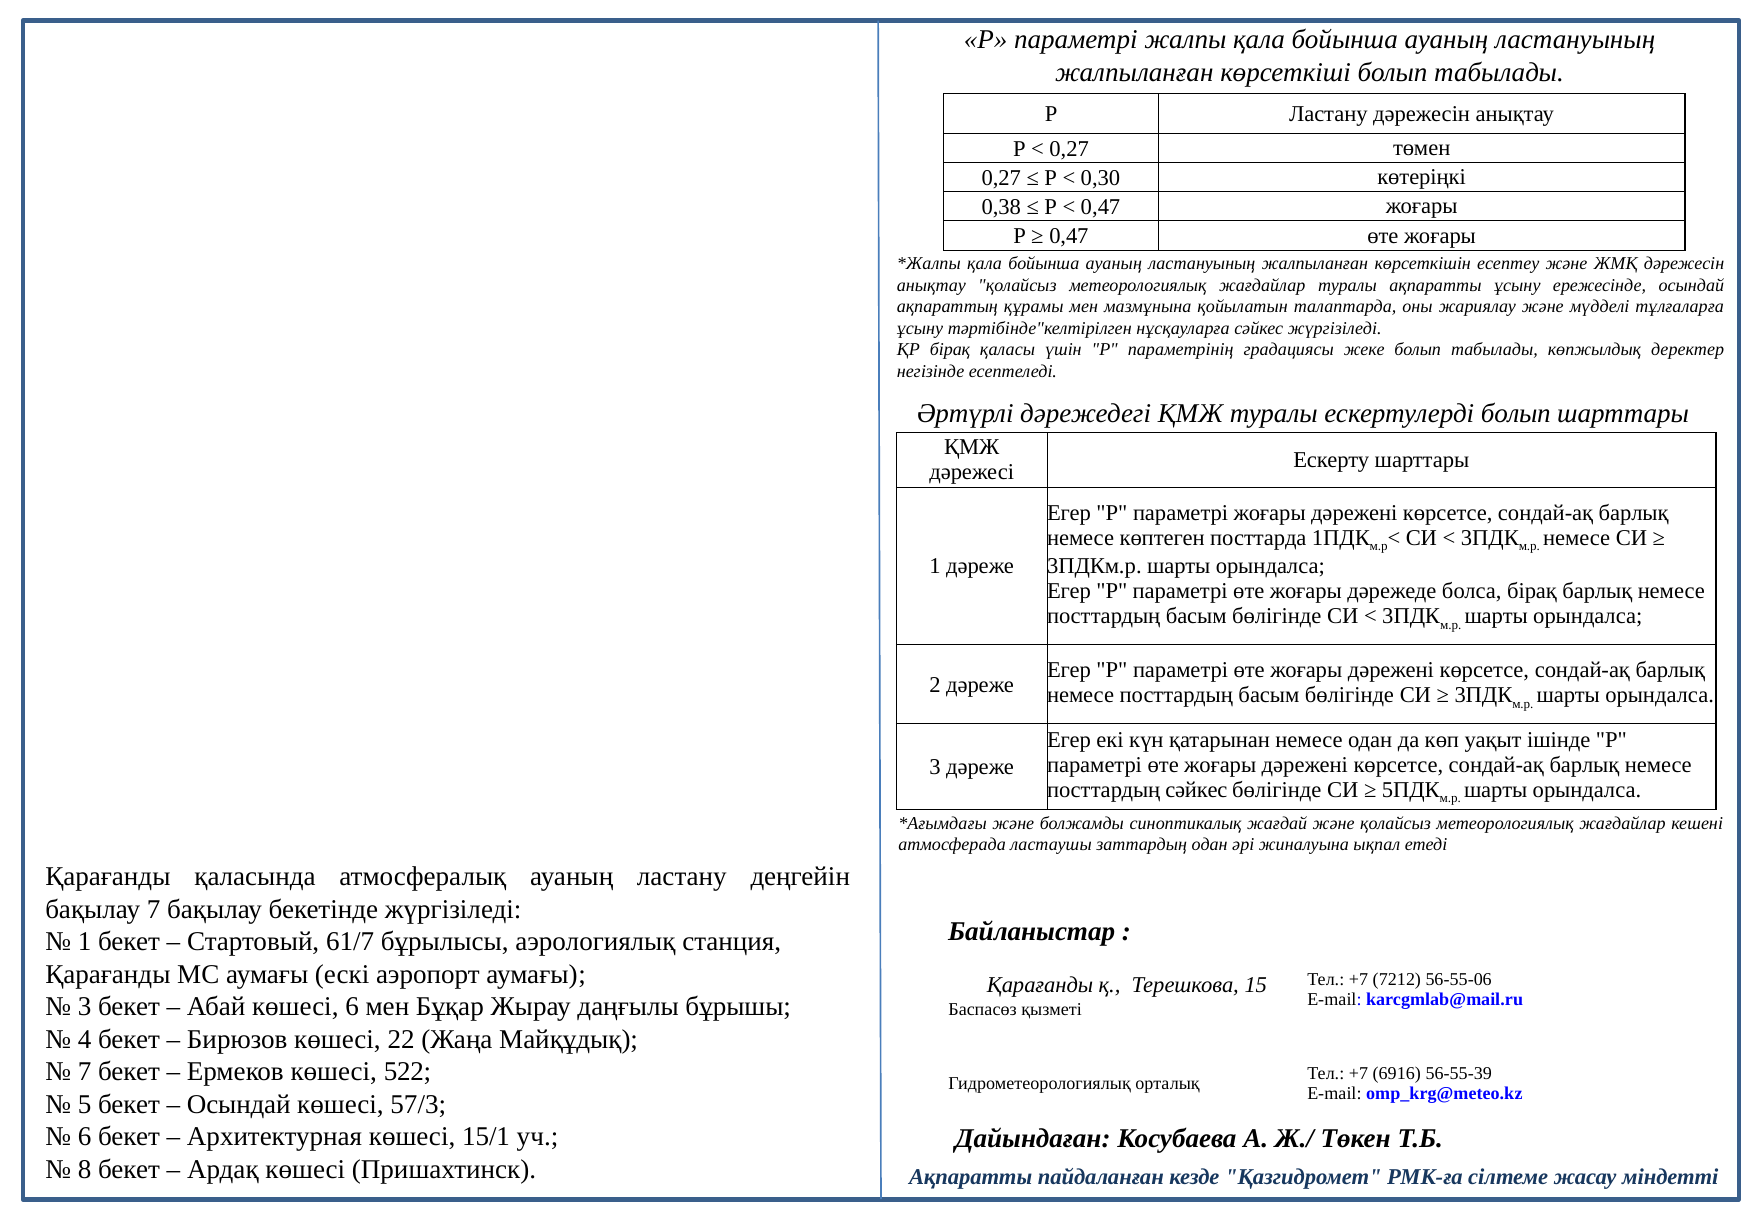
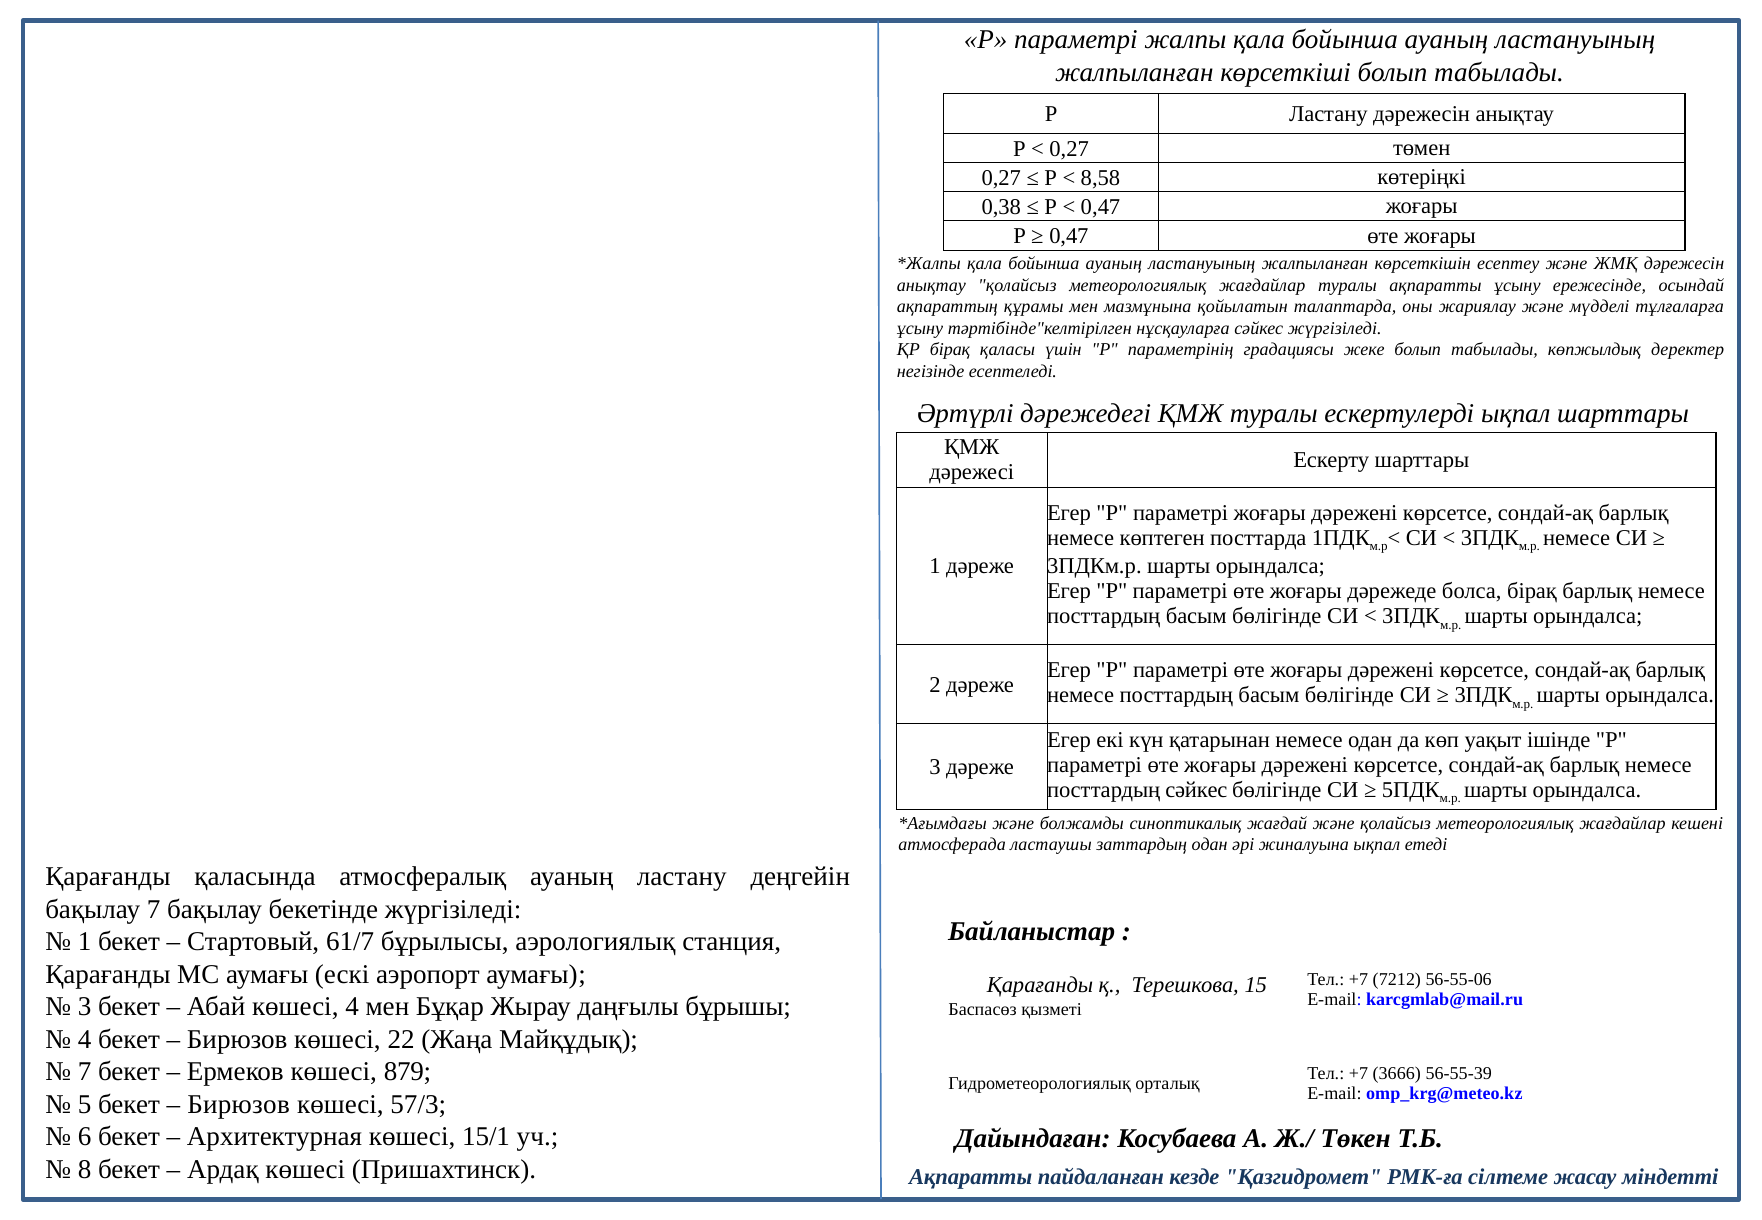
0,30: 0,30 -> 8,58 (1101, 178)
ескертулерді болып: болып -> ықпал (1516, 414)
көшесі 6: 6 -> 4 (352, 1007)
522: 522 -> 879 (408, 1072)
6916: 6916 -> 3666 (1397, 1073)
Осындай: Осындай -> Бирюзов (239, 1104)
